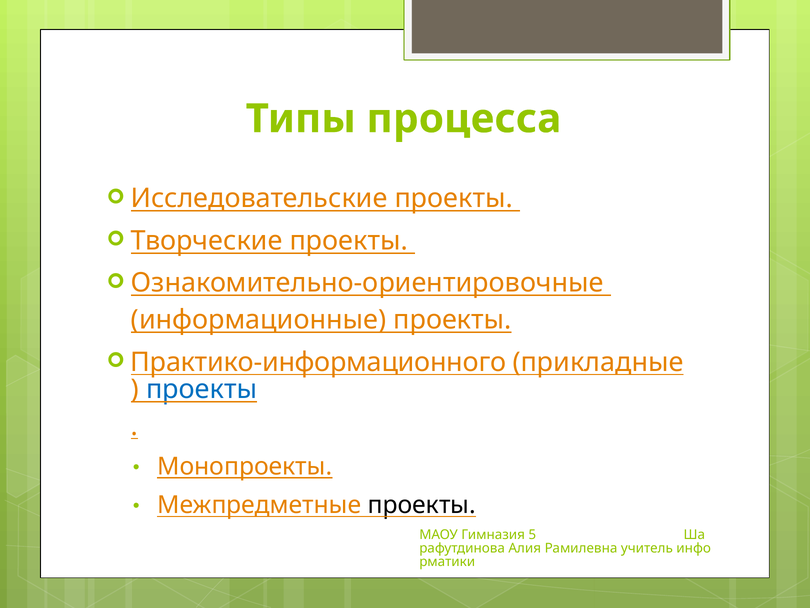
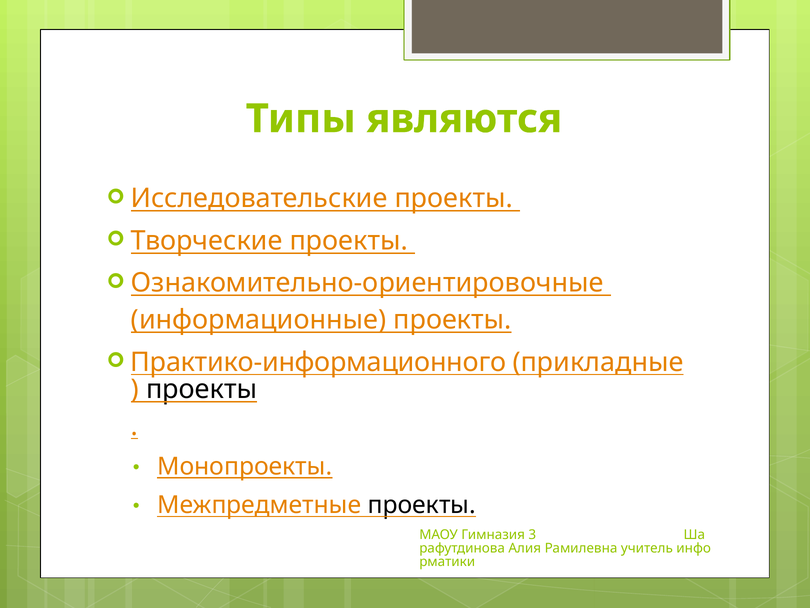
процесса: процесса -> являются (464, 119)
проекты colour: blue -> black (202, 389)
5: 5 -> 3 (532, 534)
